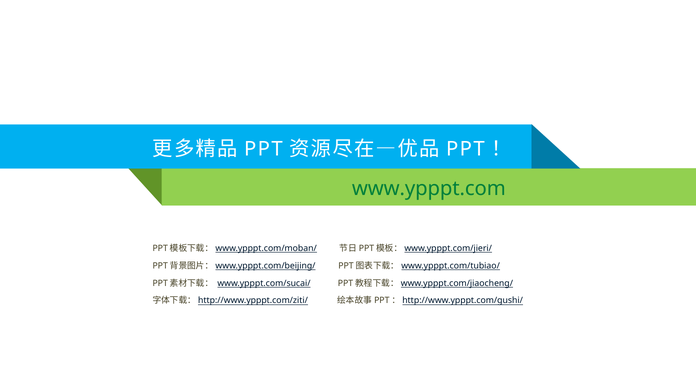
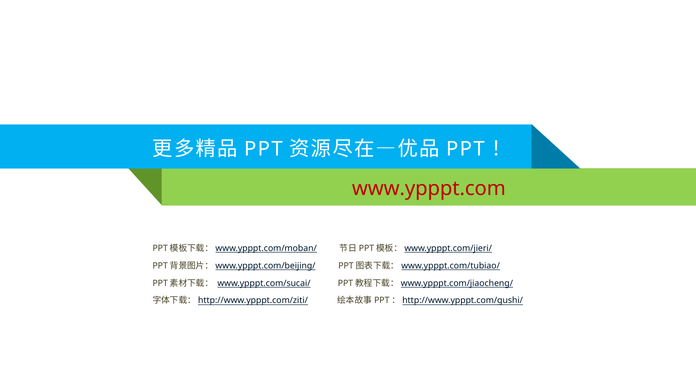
www.ypppt.com colour: green -> red (429, 189)
